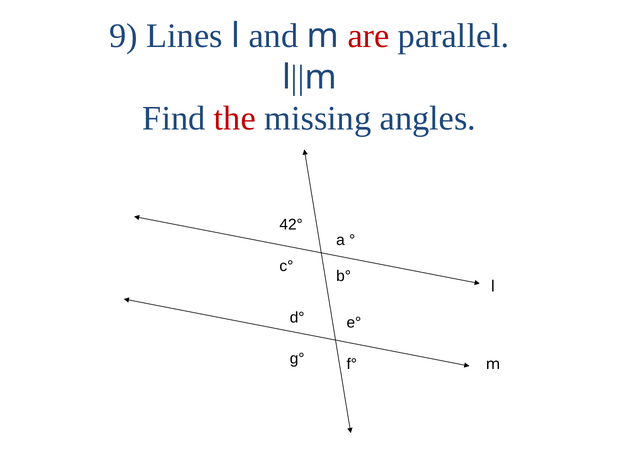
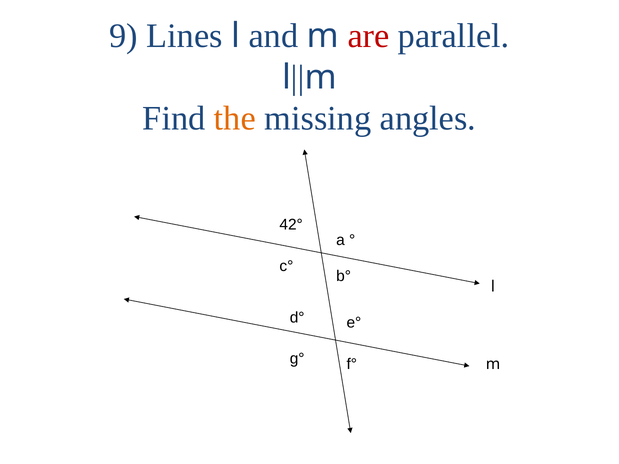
the colour: red -> orange (235, 118)
